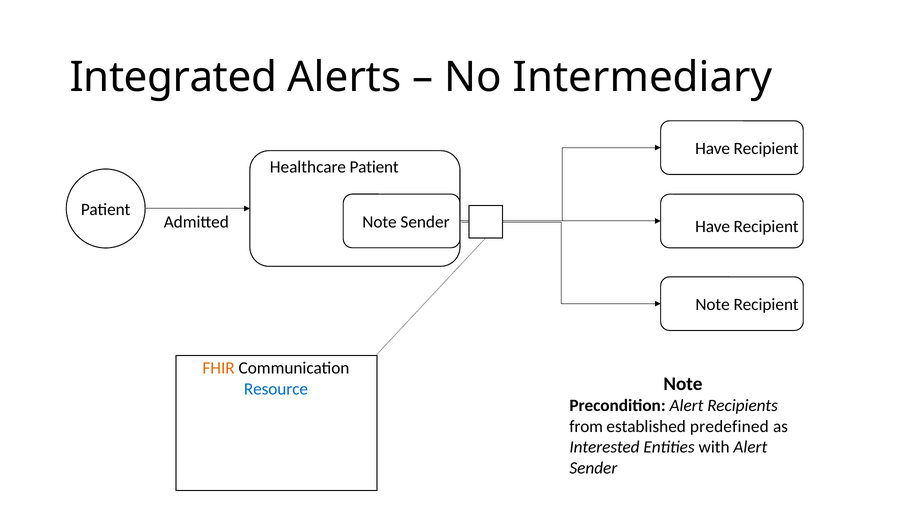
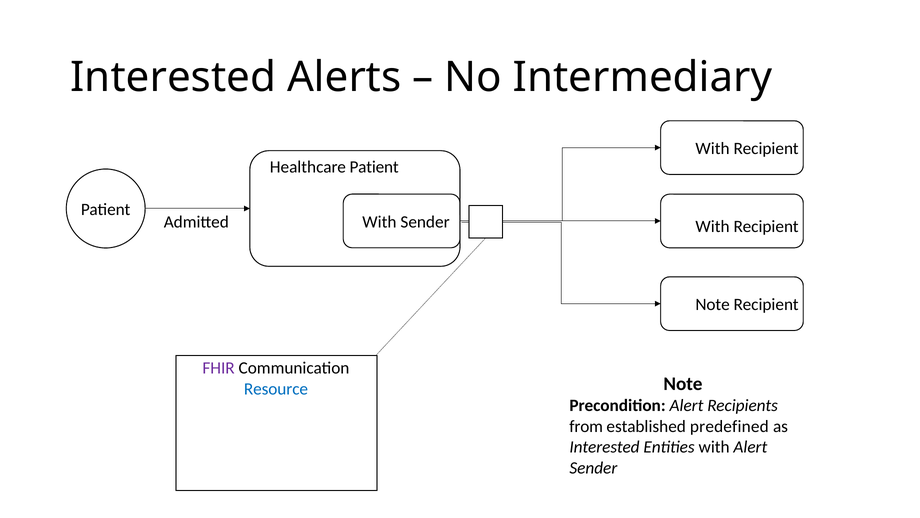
Integrated: Integrated -> Interested (173, 77)
Have: Have -> With (713, 148)
Note: Note -> With (379, 222)
Have: Have -> With (713, 226)
FHIR colour: orange -> purple (219, 368)
